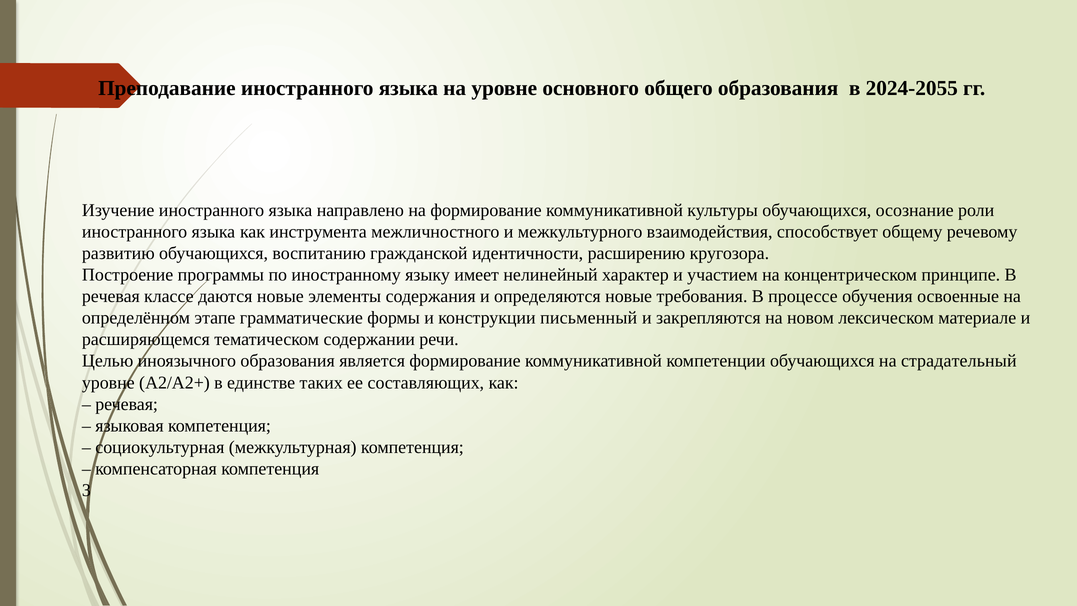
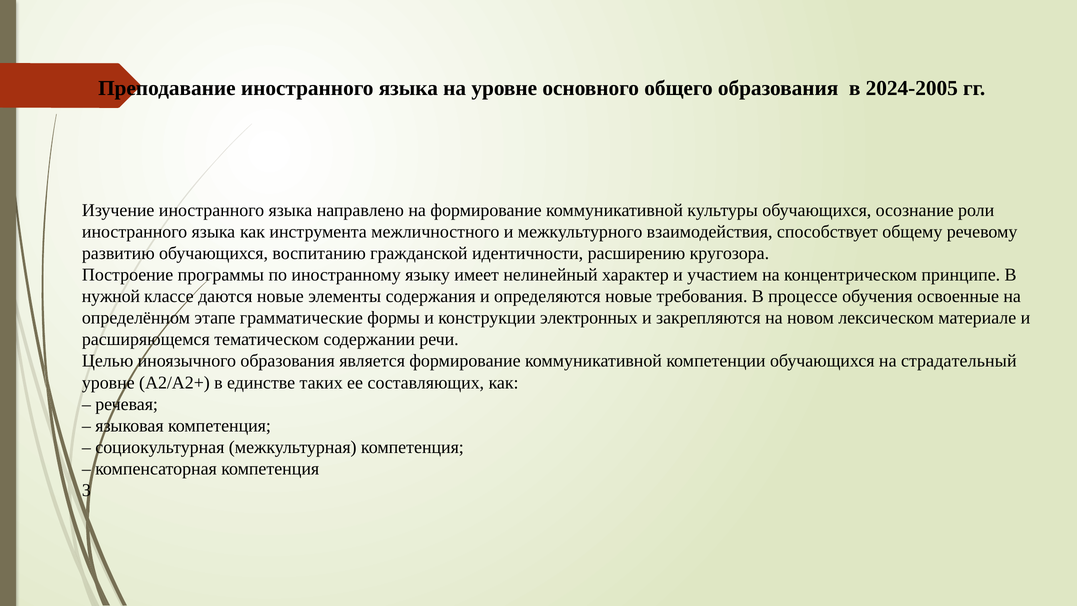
2024-2055: 2024-2055 -> 2024-2005 (912, 88)
речевая: речевая -> нужной (111, 296)
письменный: письменный -> электронных (589, 318)
